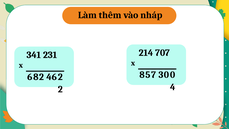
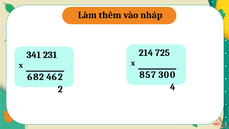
707: 707 -> 725 (163, 53)
